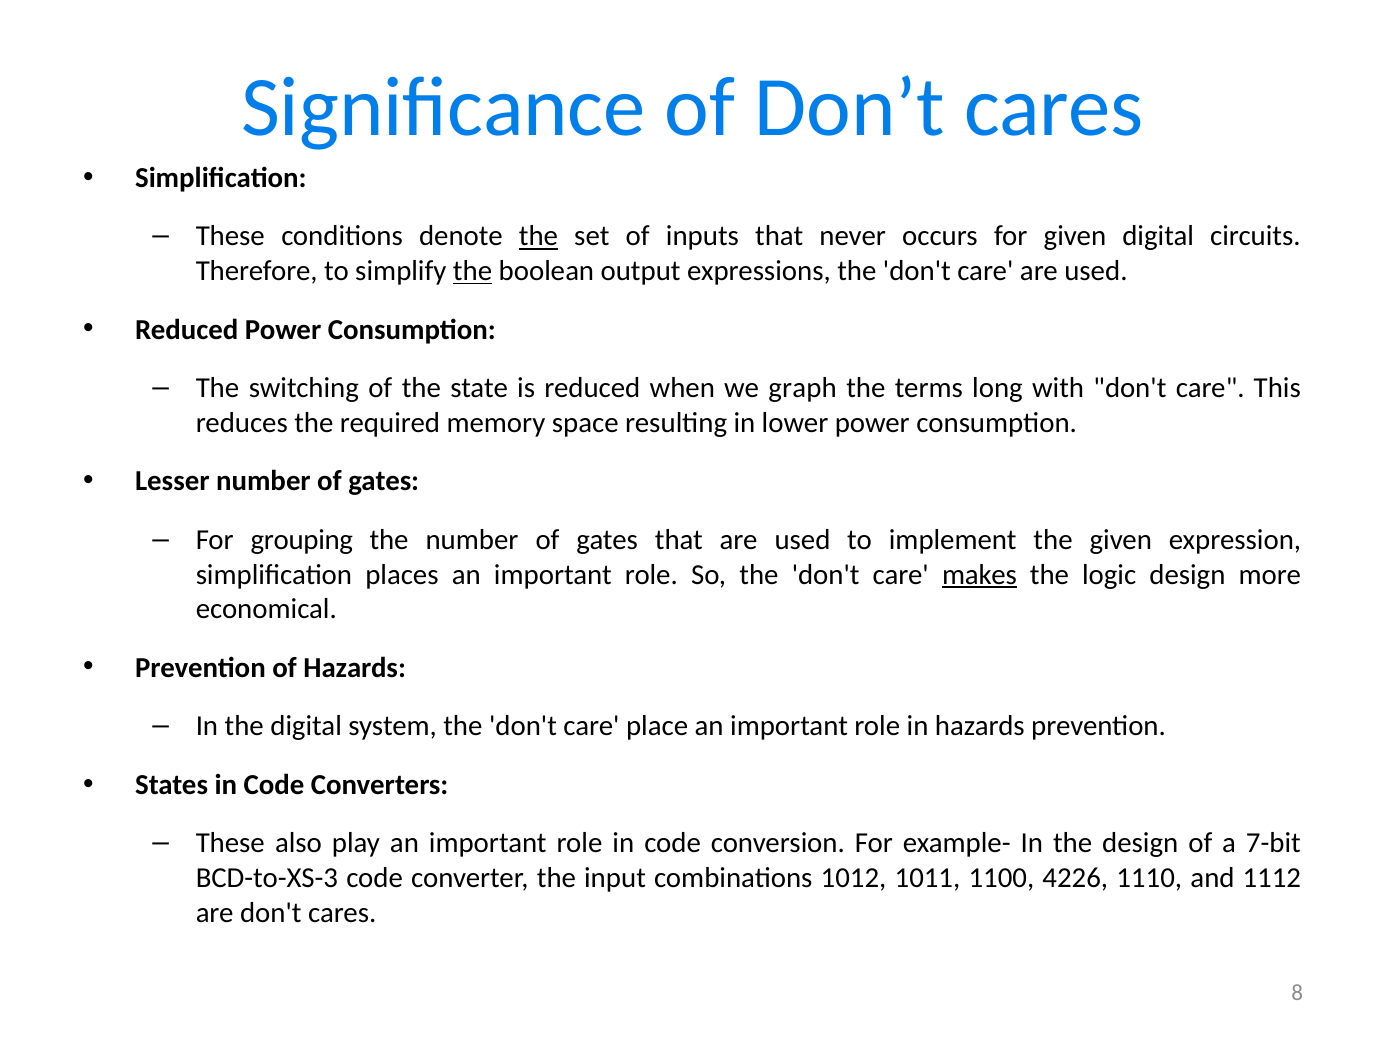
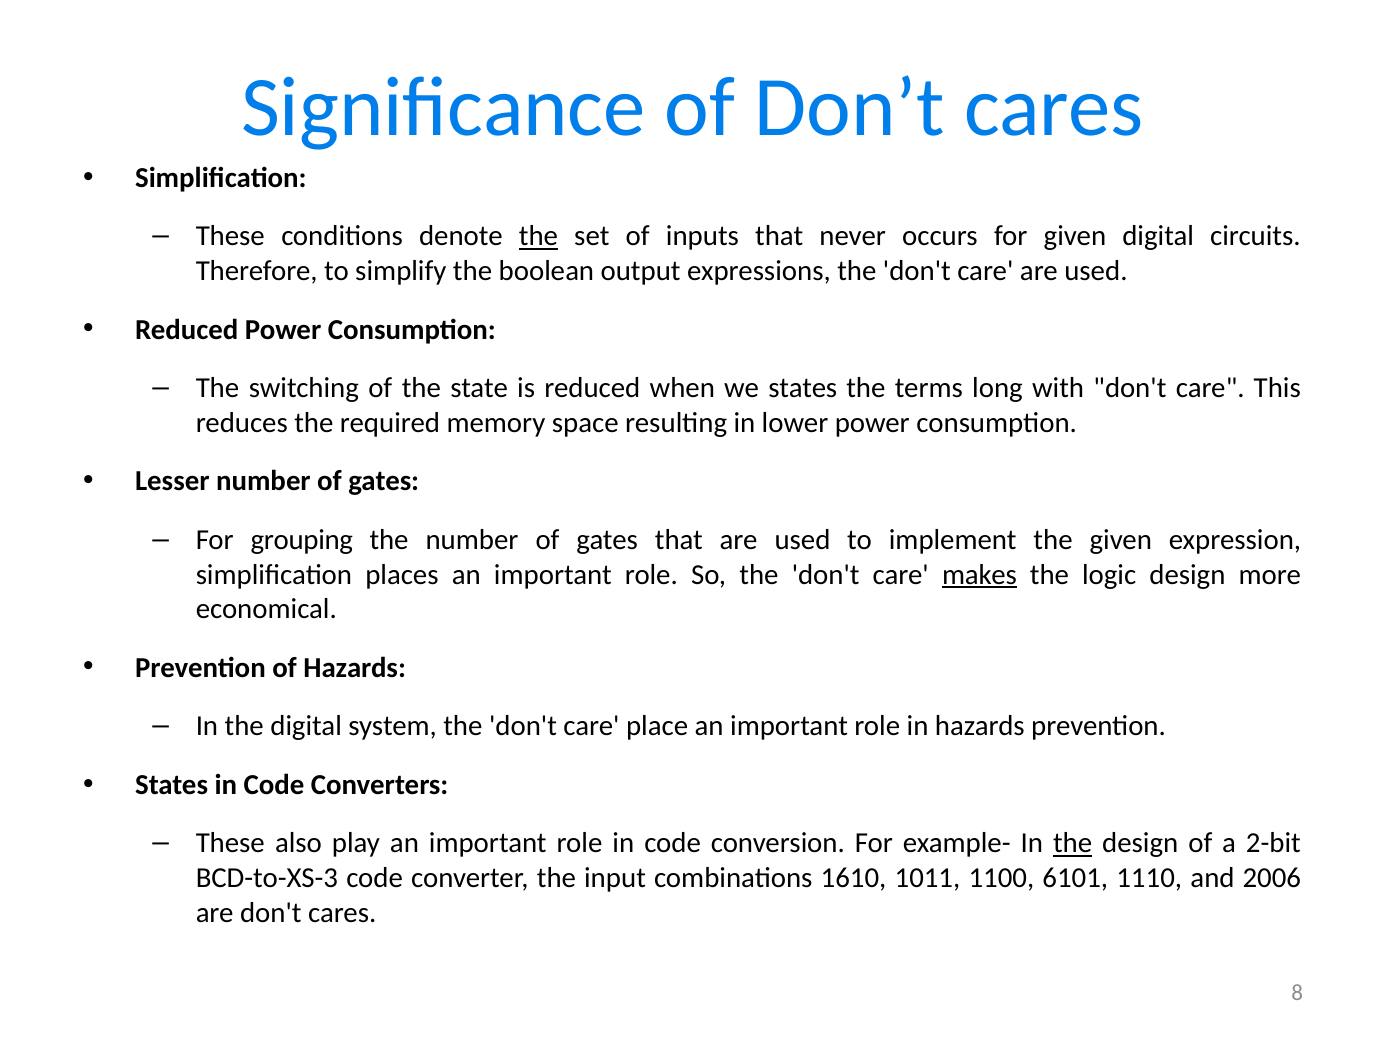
the underline: present -> none (473, 271)
we graph: graph -> states (803, 388)
the underline: none -> present (1073, 843)
7-bit: 7-bit -> 2-bit (1273, 843)
1012: 1012 -> 1610 (854, 878)
4226: 4226 -> 6101 (1075, 878)
1112: 1112 -> 2006 (1272, 878)
